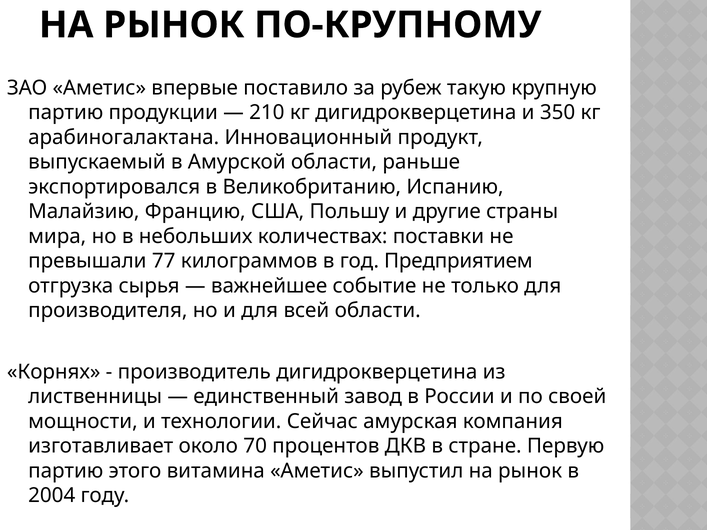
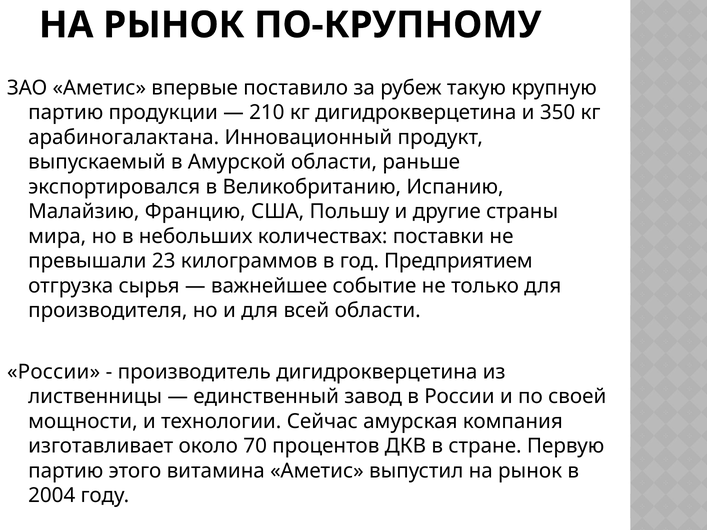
77: 77 -> 23 (164, 261)
Корнях: Корнях -> России (54, 372)
